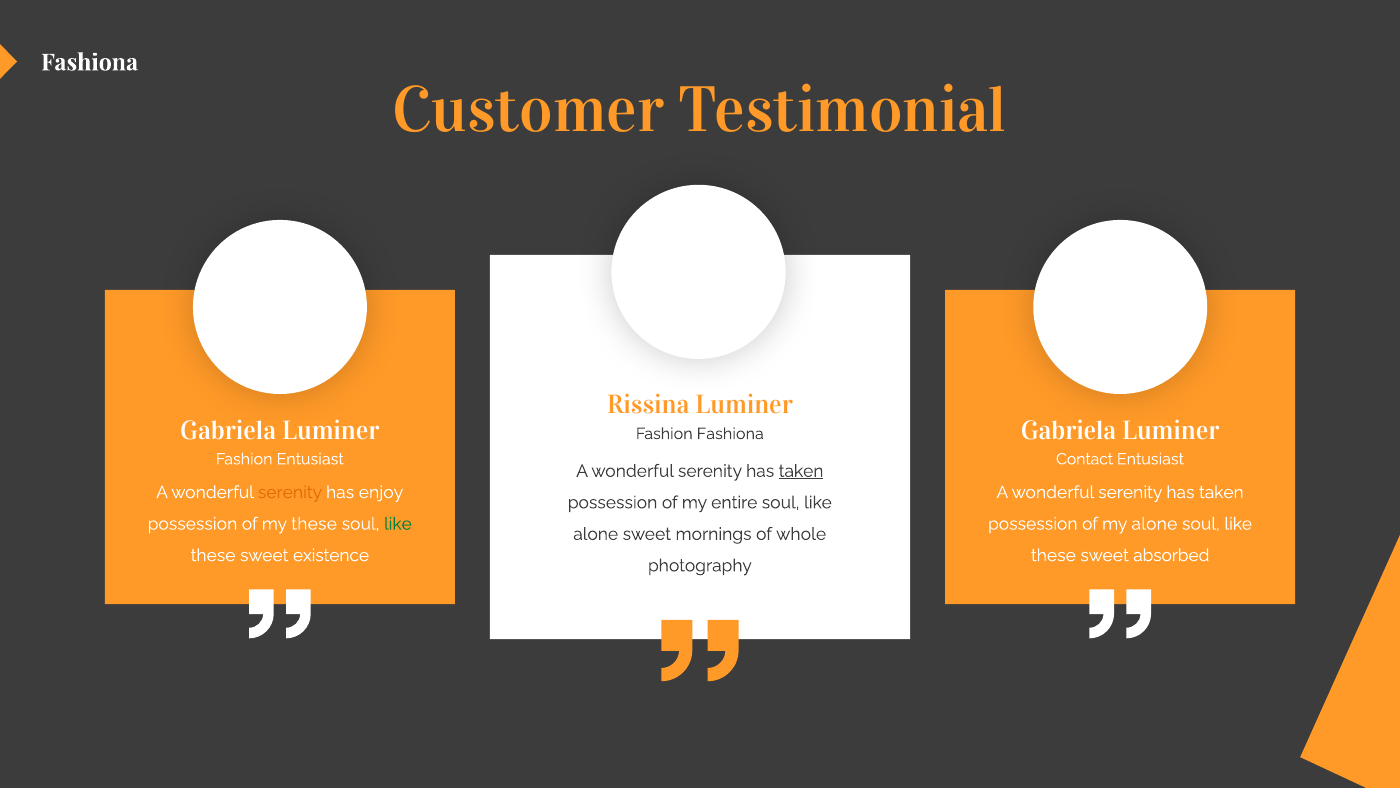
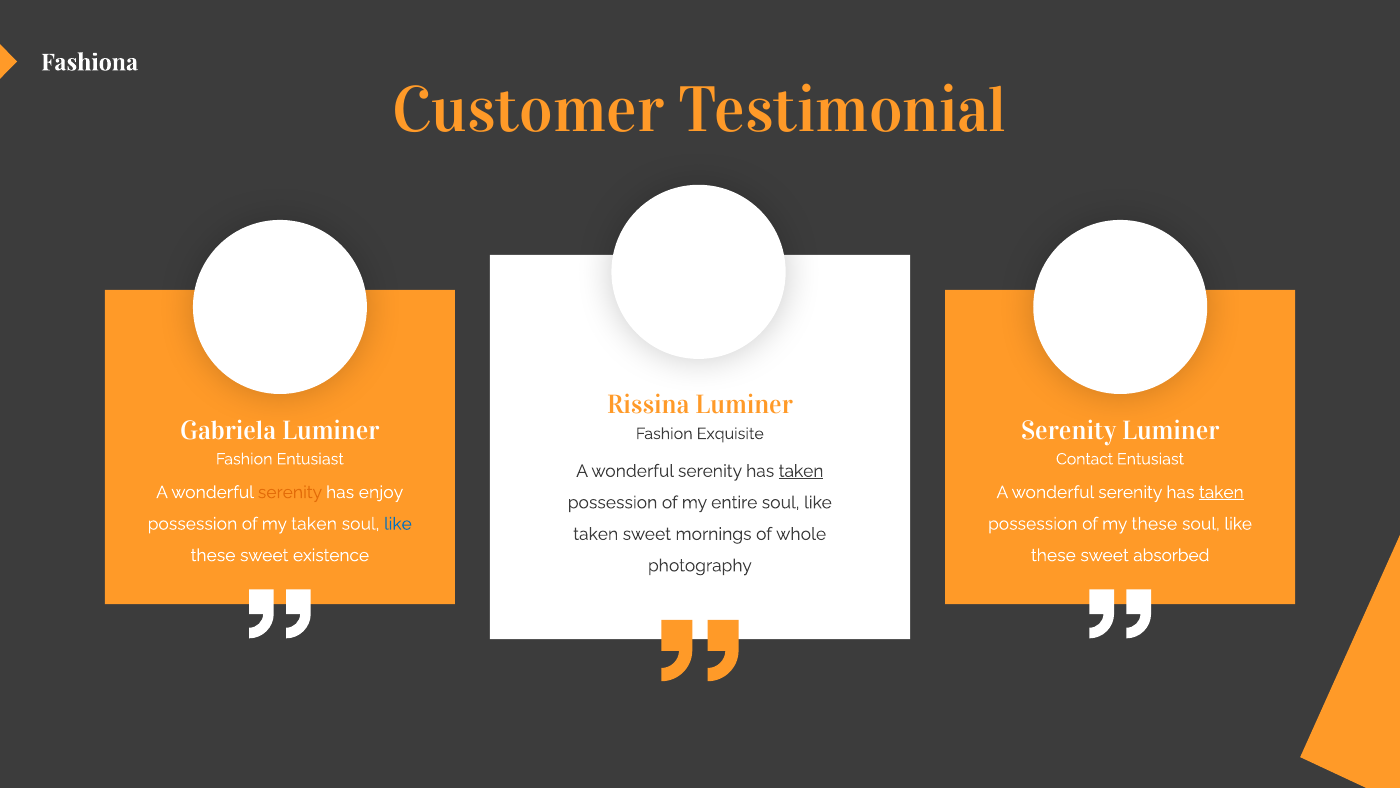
Gabriela: Gabriela -> Serenity (1068, 430)
Fashiona: Fashiona -> Exquisite (730, 433)
taken underline: none -> present (1221, 492)
my these: these -> taken (314, 524)
like colour: green -> blue (398, 524)
my alone: alone -> these (1154, 524)
alone: alone -> taken (596, 534)
